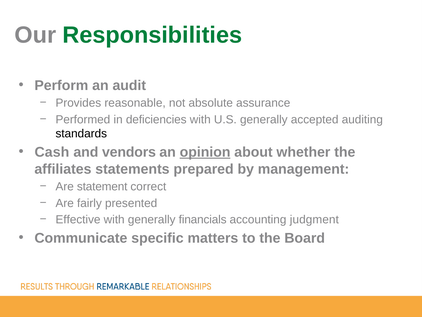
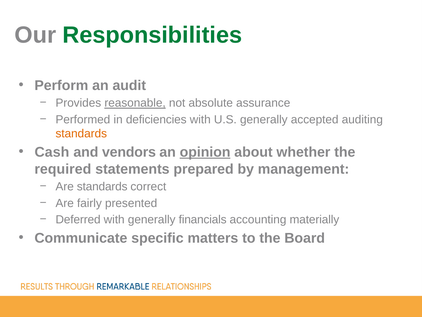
reasonable underline: none -> present (135, 103)
standards colour: black -> orange (81, 133)
affiliates: affiliates -> required (63, 169)
Are statement: statement -> standards (102, 186)
Effective: Effective -> Deferred (78, 219)
judgment: judgment -> materially (314, 219)
